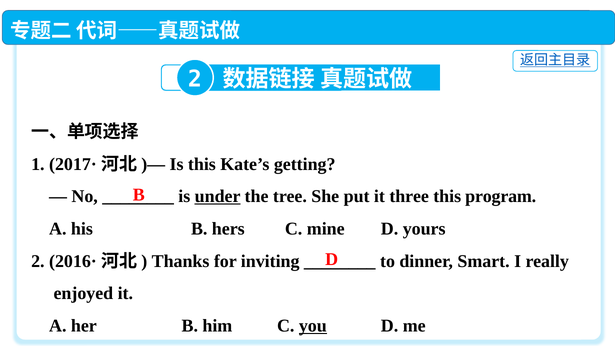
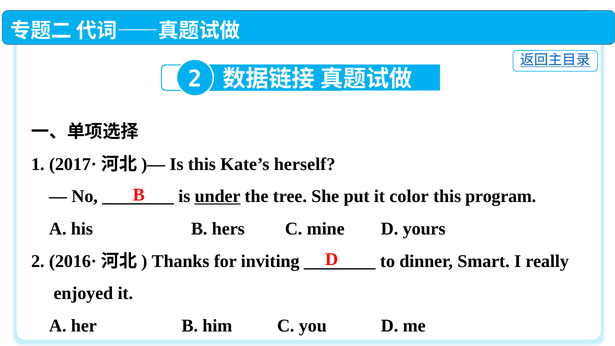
getting: getting -> herself (305, 164)
three: three -> color (409, 196)
you underline: present -> none (313, 326)
